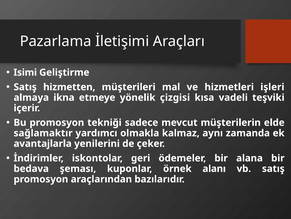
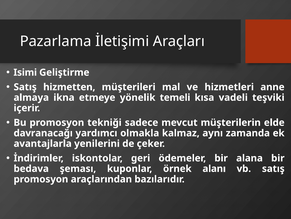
işleri: işleri -> anne (272, 87)
çizgisi: çizgisi -> temeli (175, 97)
sağlamaktır: sağlamaktır -> davranacağı (43, 133)
